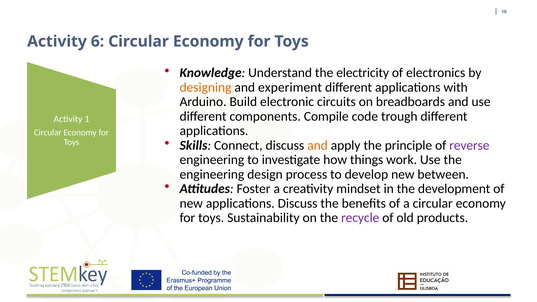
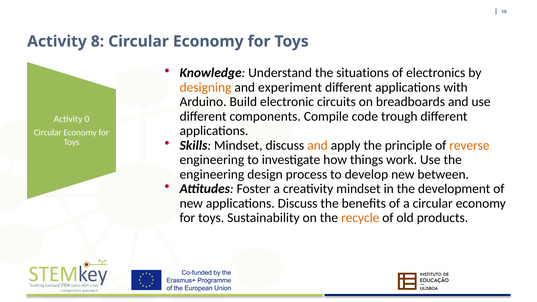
6: 6 -> 8 (97, 41)
electricity: electricity -> situations (363, 73)
1: 1 -> 0 (87, 119)
Skills Connect: Connect -> Mindset (238, 145)
reverse colour: purple -> orange (469, 145)
recycle colour: purple -> orange (360, 218)
